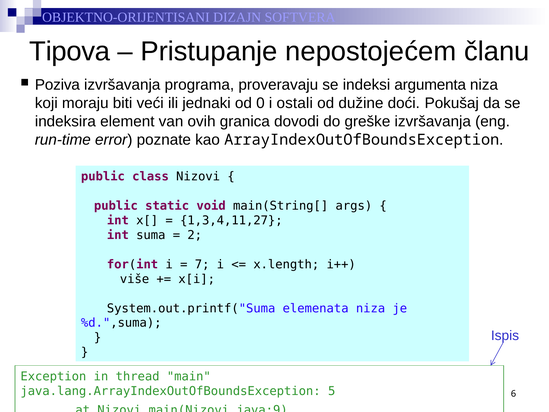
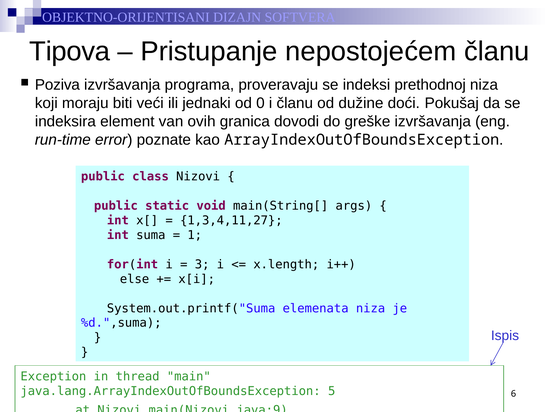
argumenta: argumenta -> prethodnoj (430, 85)
i ostali: ostali -> članu (295, 103)
2: 2 -> 1 (195, 235)
7: 7 -> 3 (202, 264)
više: više -> else (135, 279)
